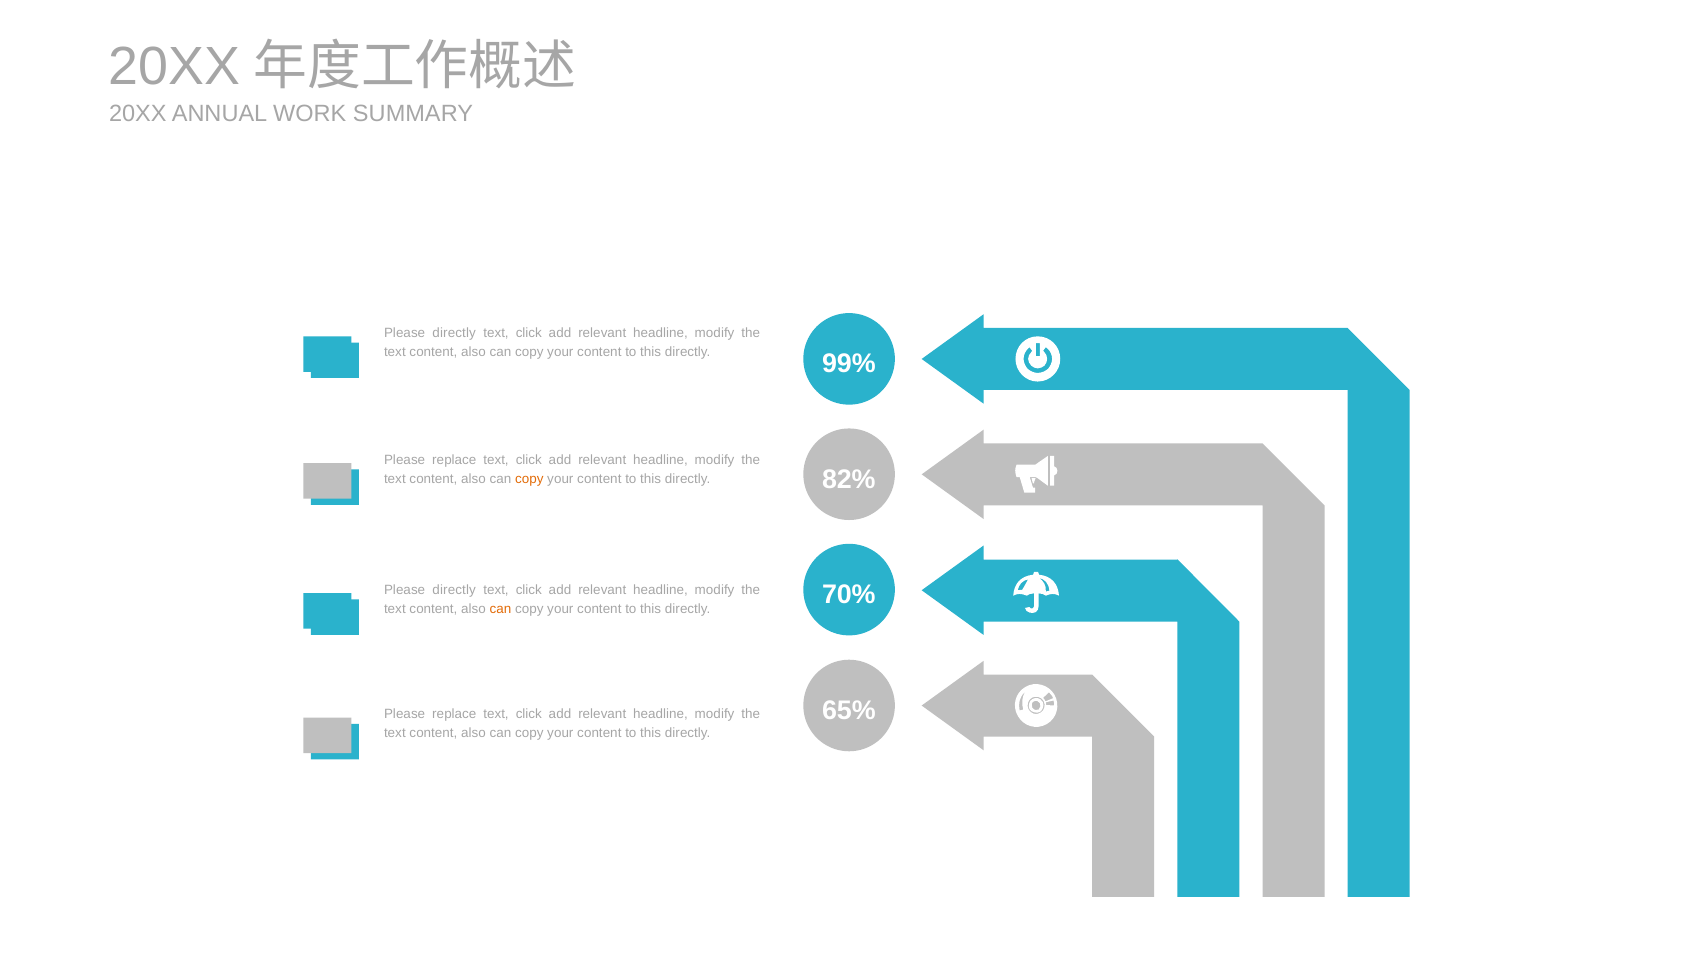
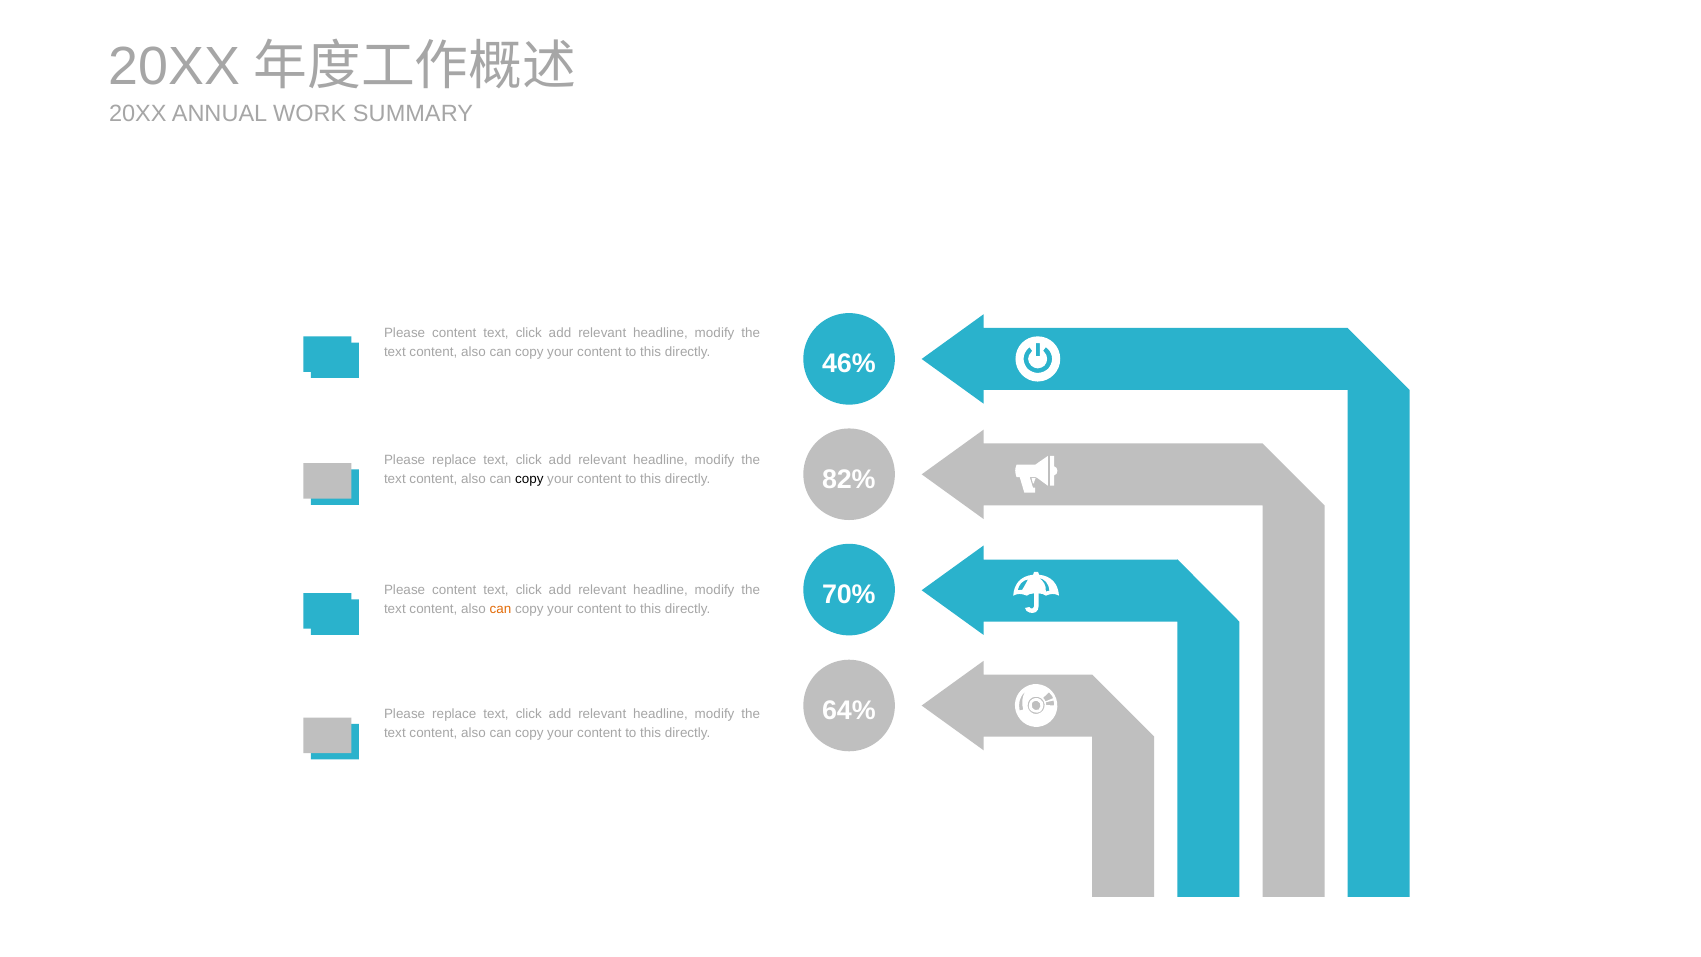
directly: directly -> content (454, 333)
99%: 99% -> 46% (849, 364)
copy colour: orange -> black (529, 479)
directly: directly -> content (454, 590)
65%: 65% -> 64% (849, 710)
